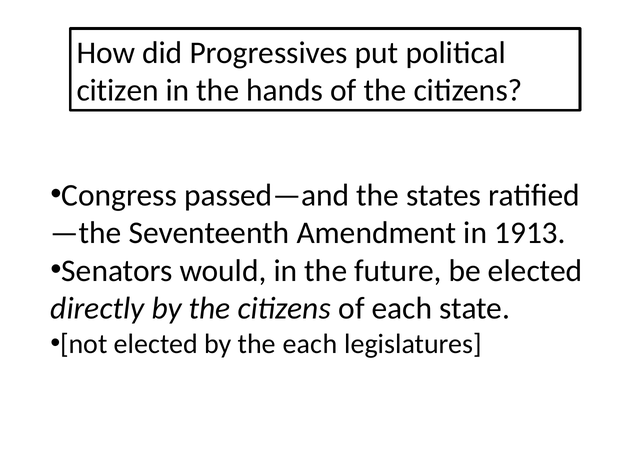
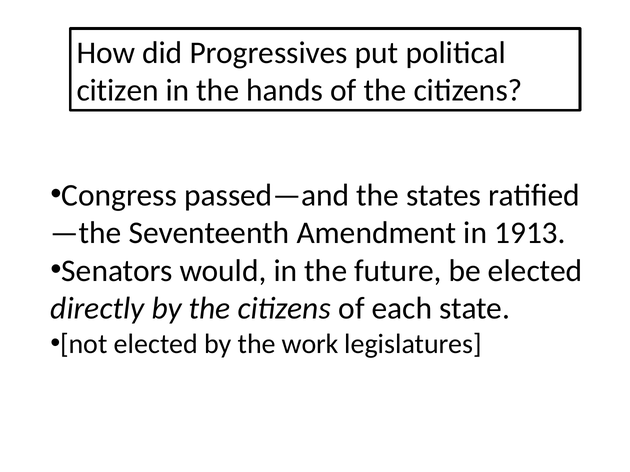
the each: each -> work (310, 344)
